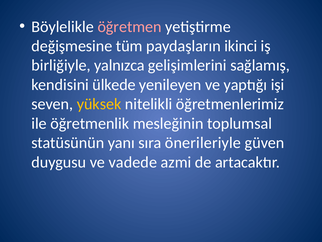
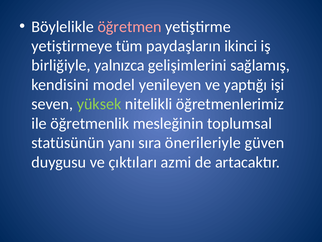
değişmesine: değişmesine -> yetiştirmeye (72, 46)
ülkede: ülkede -> model (114, 85)
yüksek colour: yellow -> light green (99, 104)
vadede: vadede -> çıktıları (133, 162)
